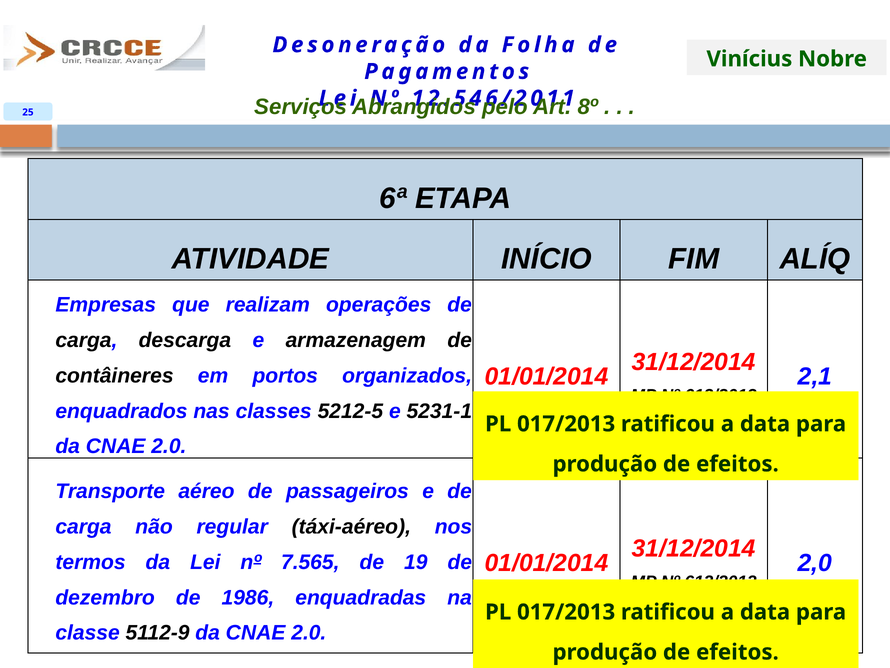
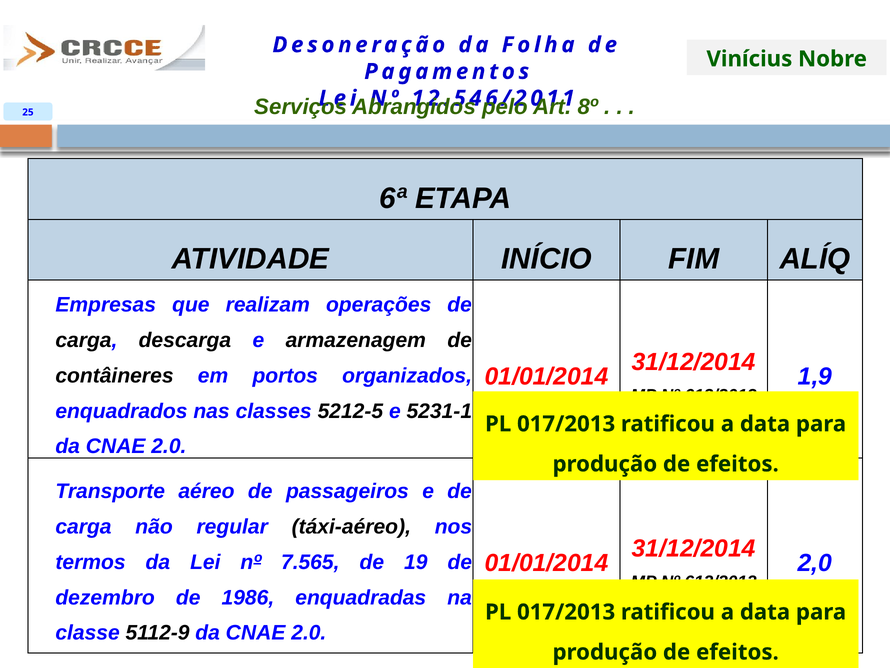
2,1: 2,1 -> 1,9 (815, 377)
